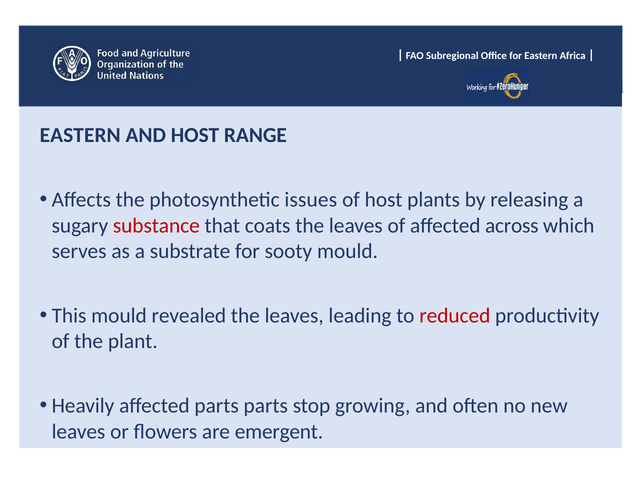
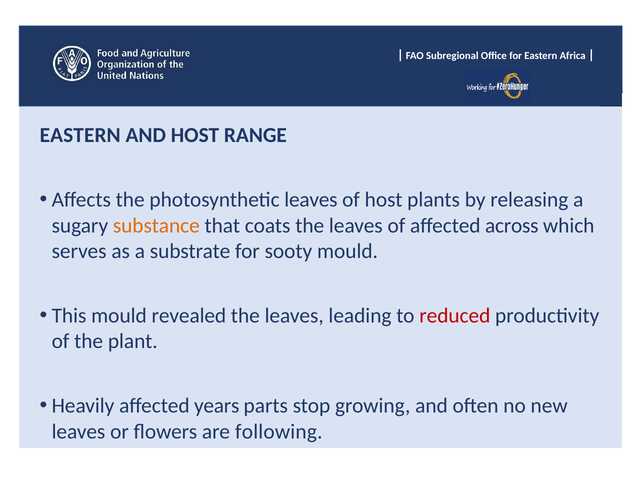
photosynthetic issues: issues -> leaves (311, 200)
substance colour: red -> orange (156, 226)
affected parts: parts -> years (217, 406)
emergent: emergent -> following (279, 431)
